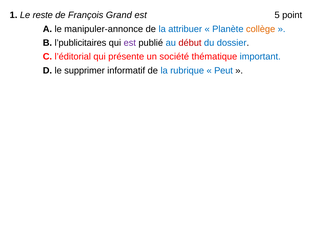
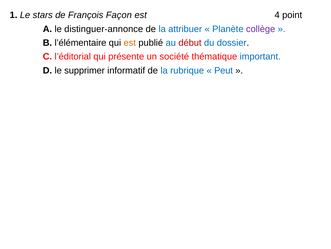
reste: reste -> stars (43, 15)
Grand: Grand -> Façon (119, 15)
5: 5 -> 4 (277, 15)
manipuler-annonce: manipuler-annonce -> distinguer-annonce (104, 29)
collège colour: orange -> purple (261, 29)
l’publicitaires: l’publicitaires -> l’élémentaire (80, 43)
est colour: purple -> orange (130, 43)
